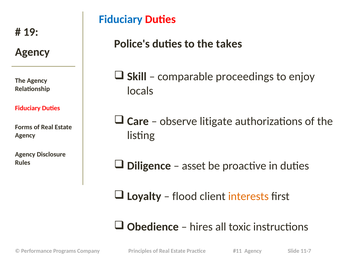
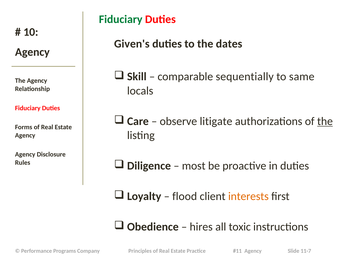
Fiduciary colour: blue -> green (121, 19)
19: 19 -> 10 (31, 32)
Police's: Police's -> Given's (132, 44)
takes: takes -> dates (229, 44)
proceedings: proceedings -> sequentially (245, 77)
enjoy: enjoy -> same (302, 77)
the underline: none -> present (325, 121)
asset: asset -> most (194, 166)
